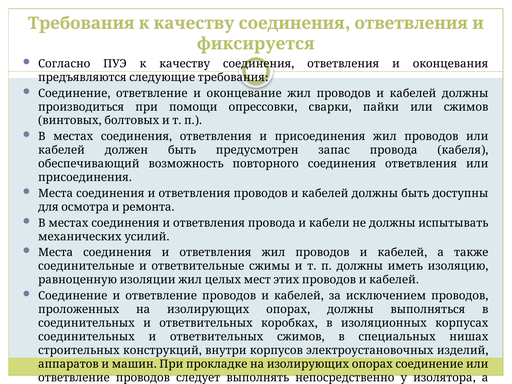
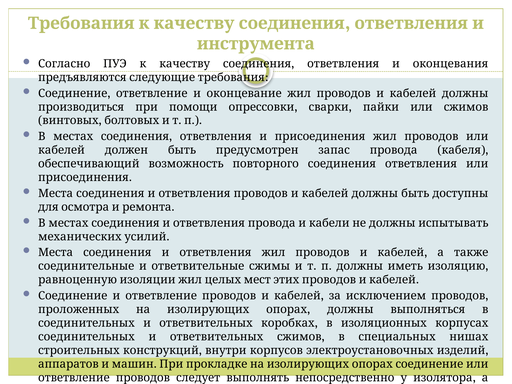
фиксируется: фиксируется -> инструмента (256, 44)
